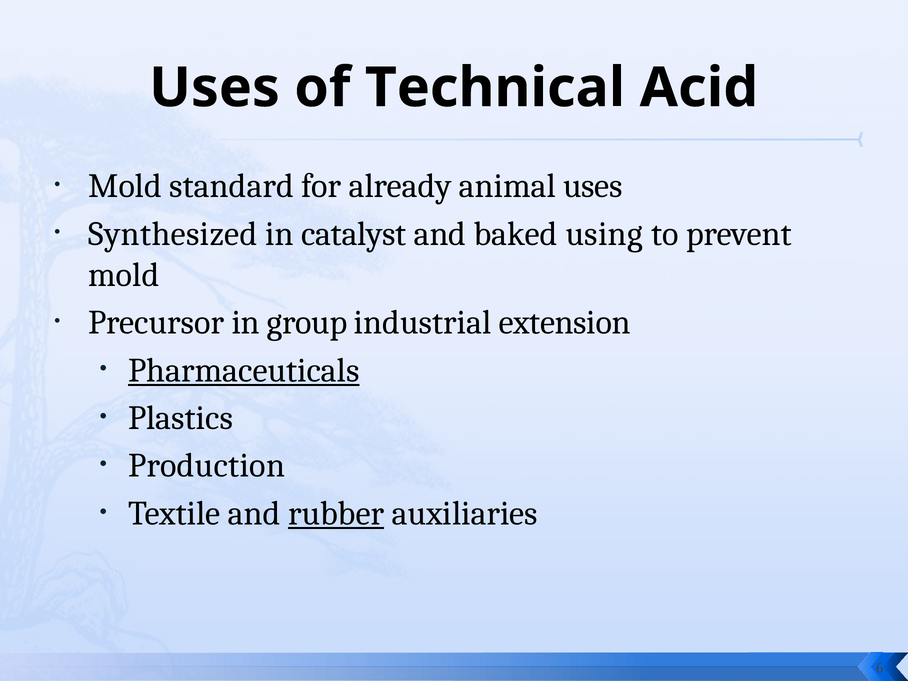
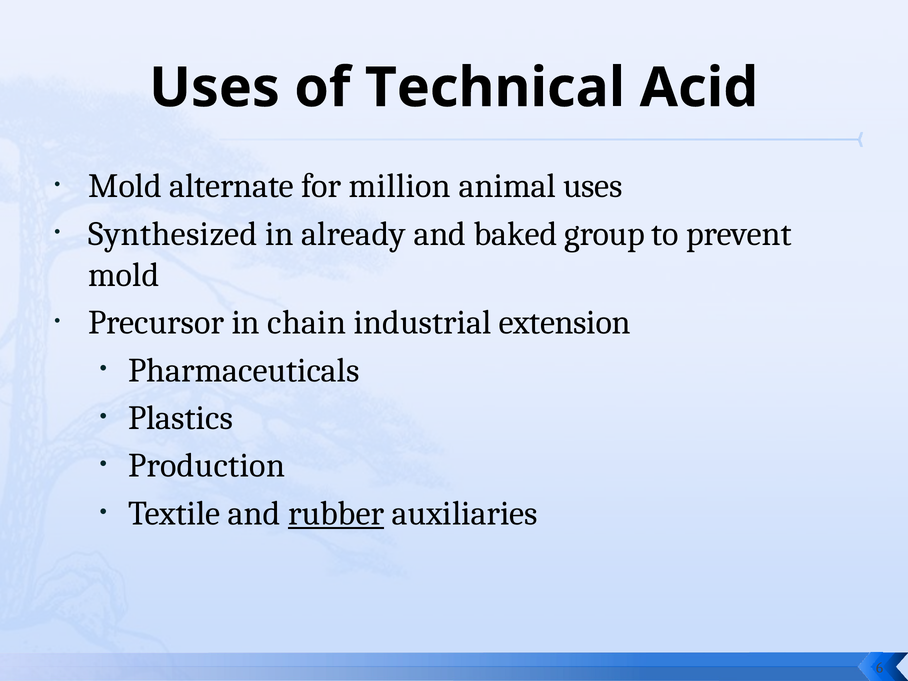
standard: standard -> alternate (232, 186)
already: already -> million (400, 186)
catalyst: catalyst -> already (354, 234)
using: using -> group (605, 234)
group: group -> chain (307, 323)
Pharmaceuticals underline: present -> none (244, 370)
